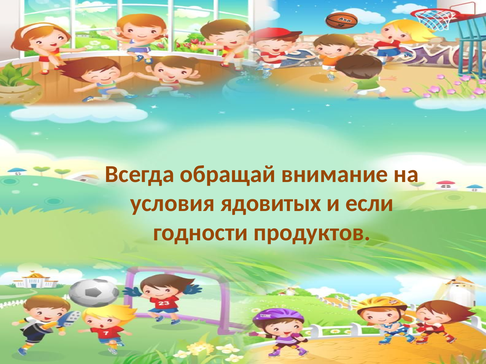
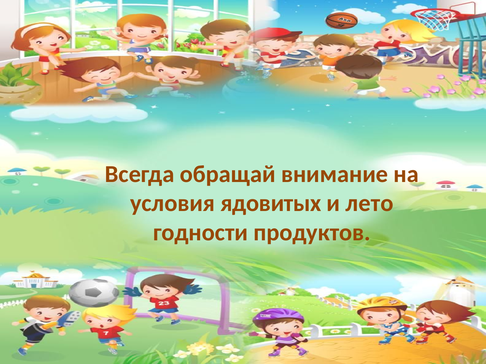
если: если -> лето (369, 203)
